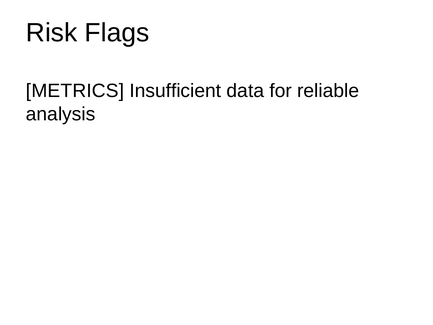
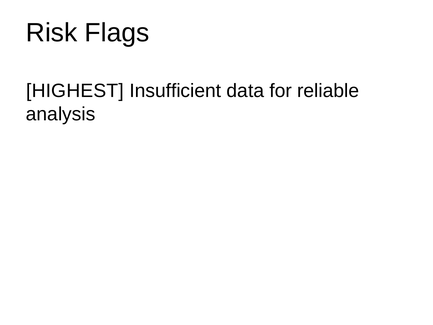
METRICS: METRICS -> HIGHEST (75, 91)
